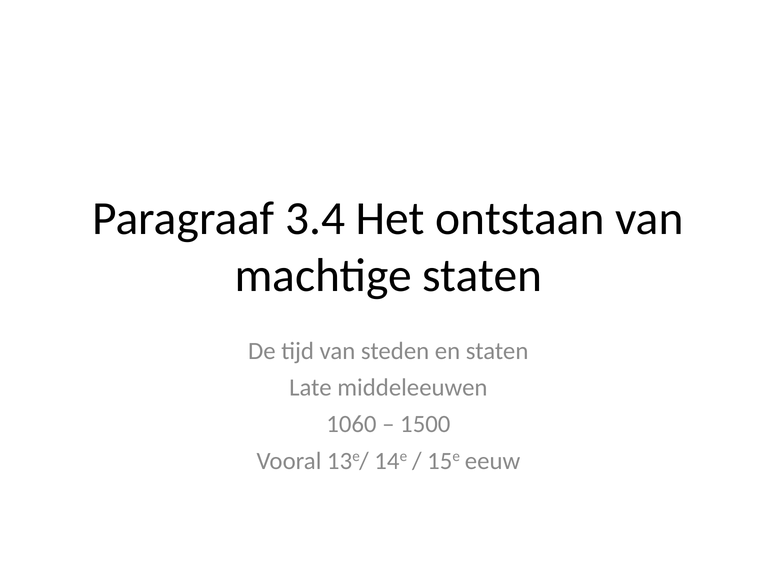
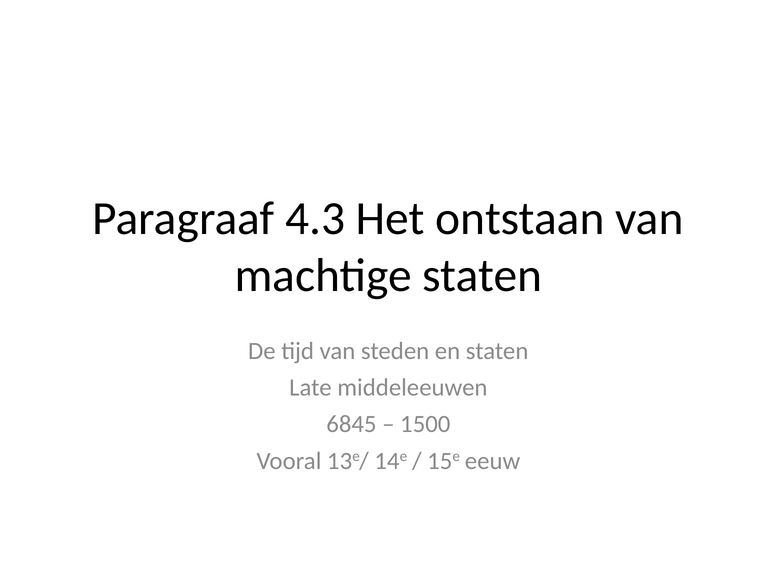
3.4: 3.4 -> 4.3 (315, 218)
1060: 1060 -> 6845 (351, 424)
